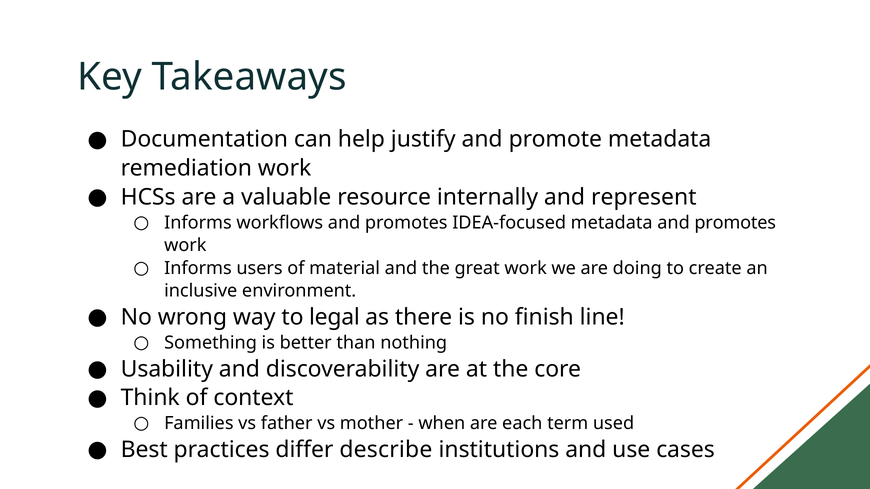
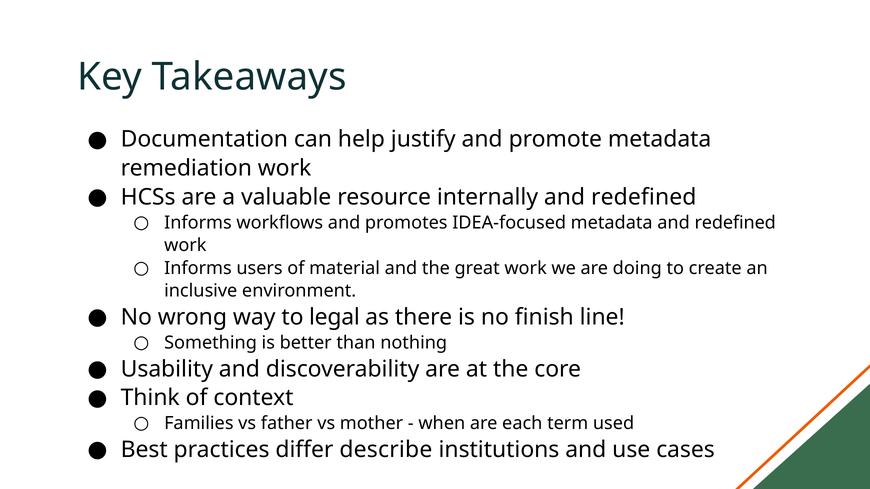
internally and represent: represent -> redefined (644, 197)
metadata and promotes: promotes -> redefined (735, 223)
